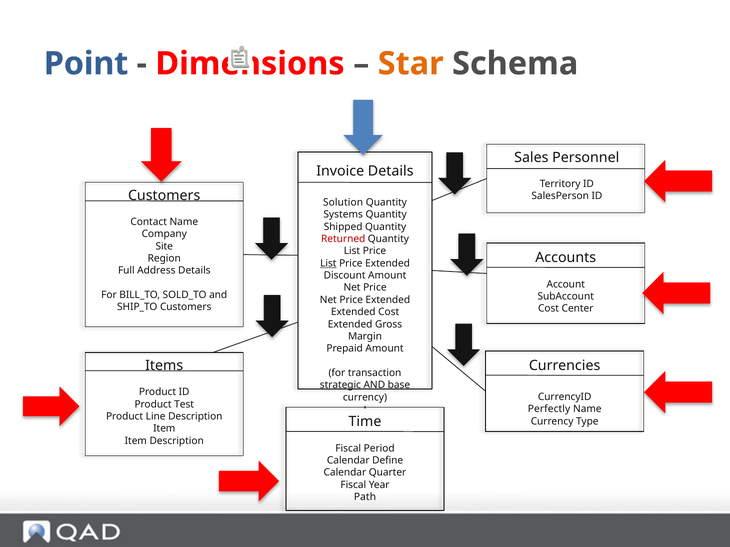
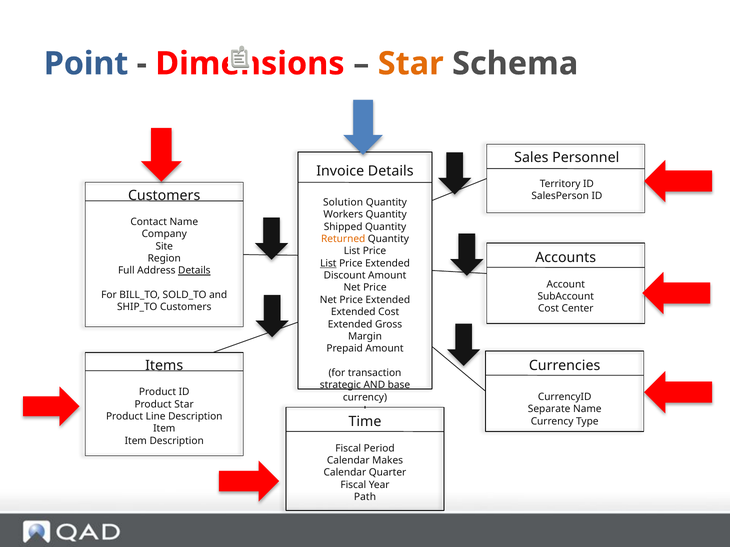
Systems: Systems -> Workers (343, 215)
Returned colour: red -> orange (343, 239)
Details underline: none -> present (194, 271)
Product Test: Test -> Star (184, 405)
Perfectly: Perfectly -> Separate (549, 409)
Define: Define -> Makes (388, 461)
